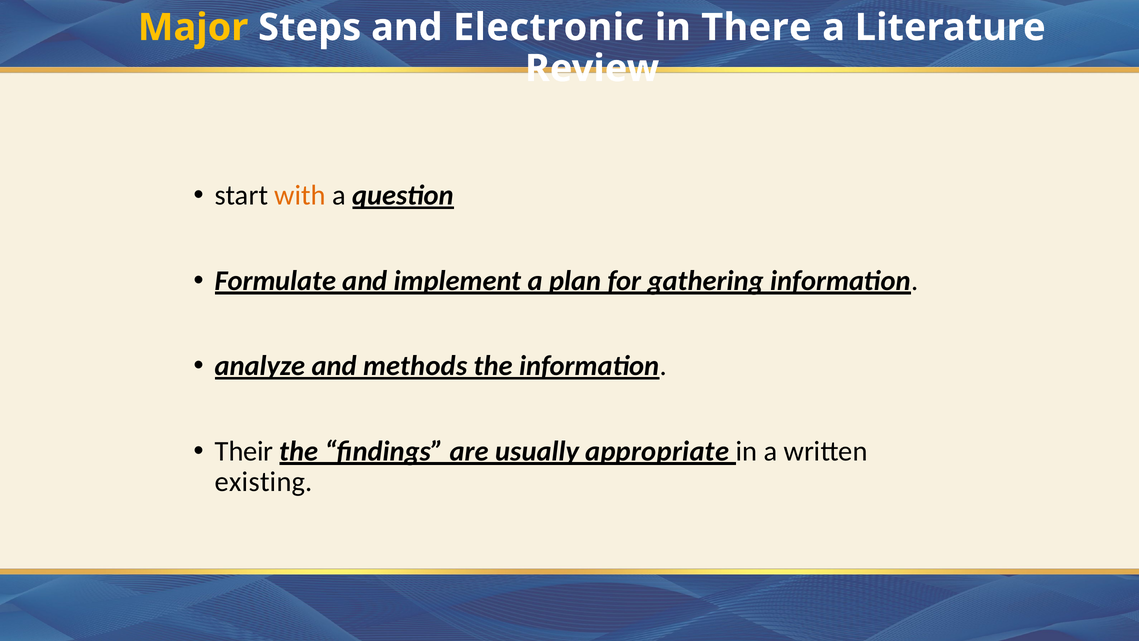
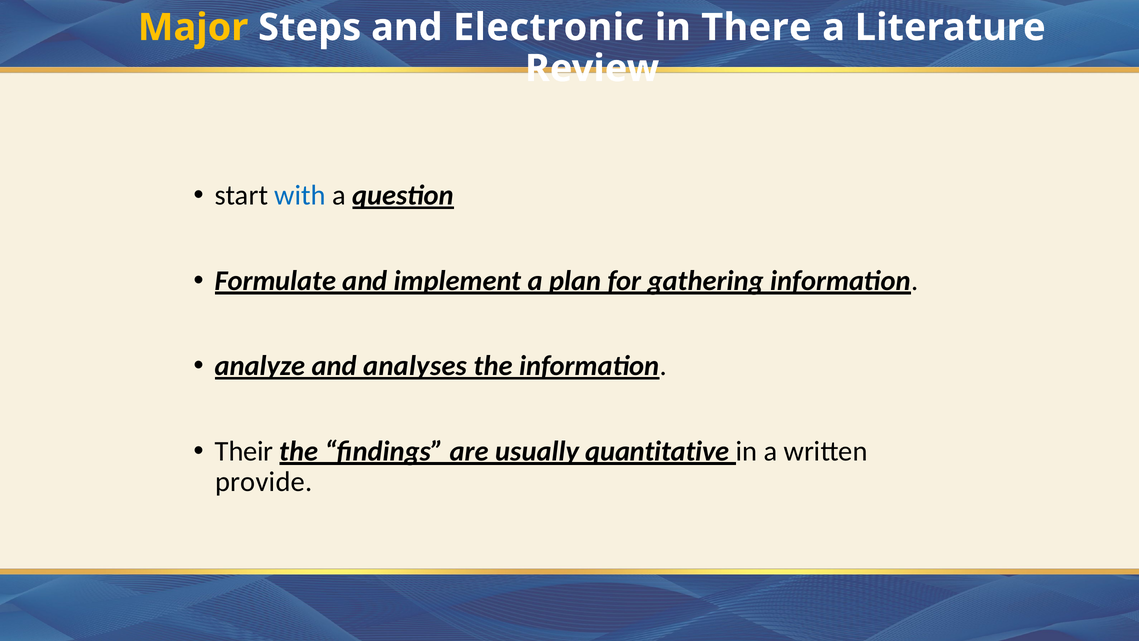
with colour: orange -> blue (300, 195)
methods: methods -> analyses (415, 366)
appropriate: appropriate -> quantitative (657, 451)
existing: existing -> provide (264, 482)
